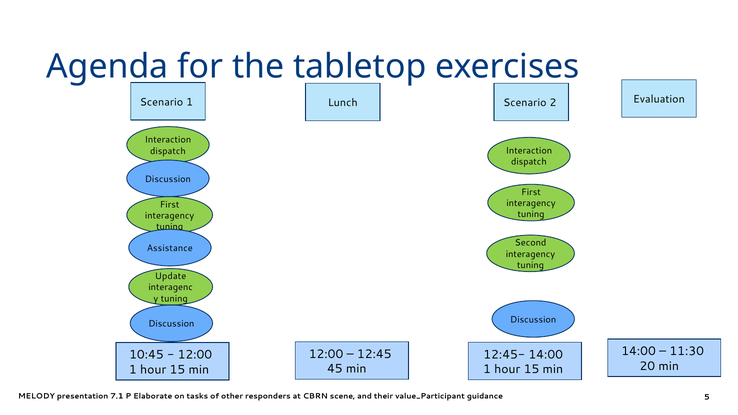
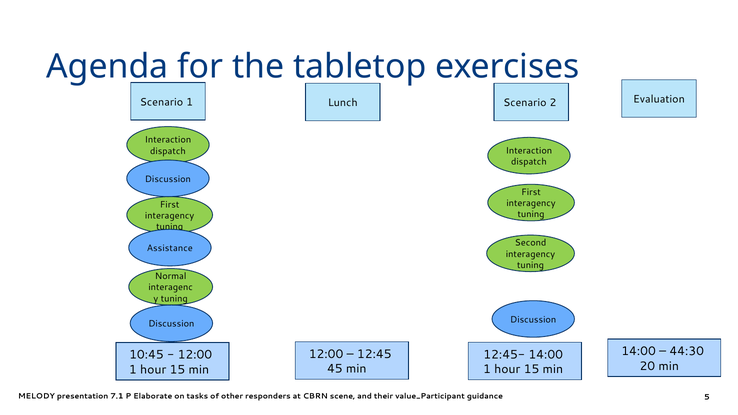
Update: Update -> Normal (171, 276)
11:30: 11:30 -> 44:30 (687, 351)
